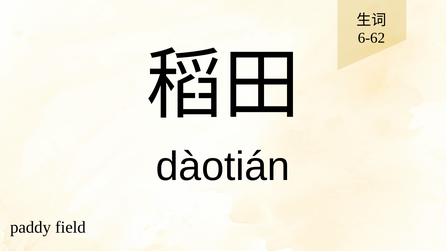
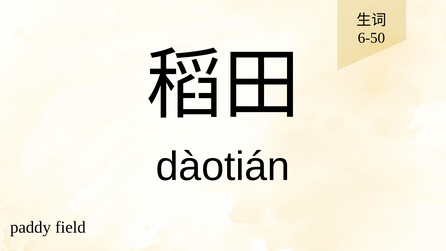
6-62: 6-62 -> 6-50 (371, 38)
